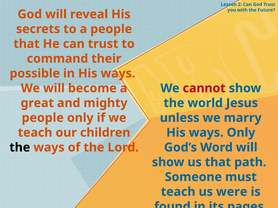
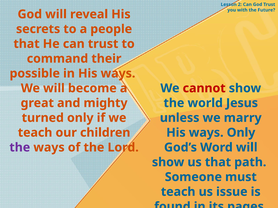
people: people -> turned (43, 118)
the colour: black -> purple (20, 148)
were: were -> issue (232, 192)
